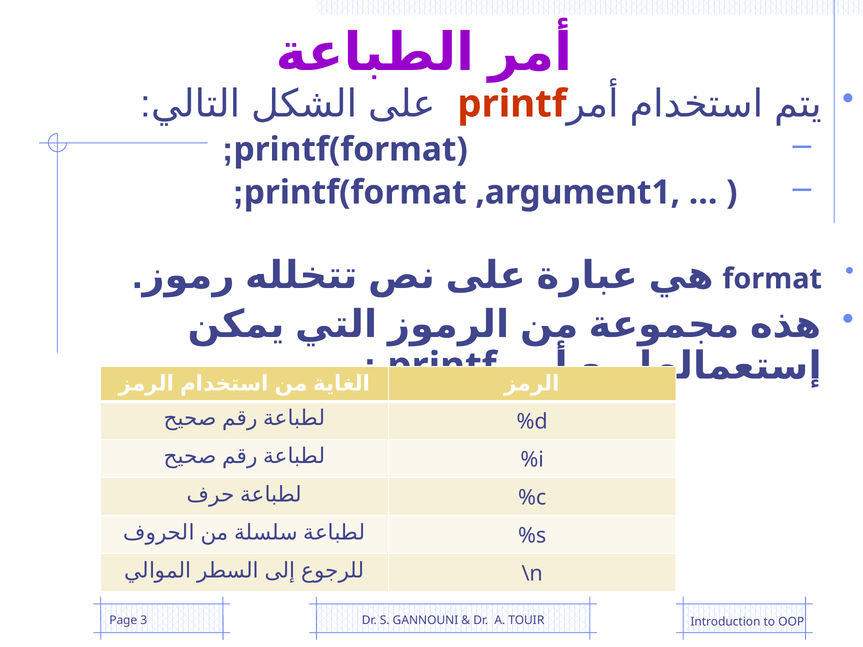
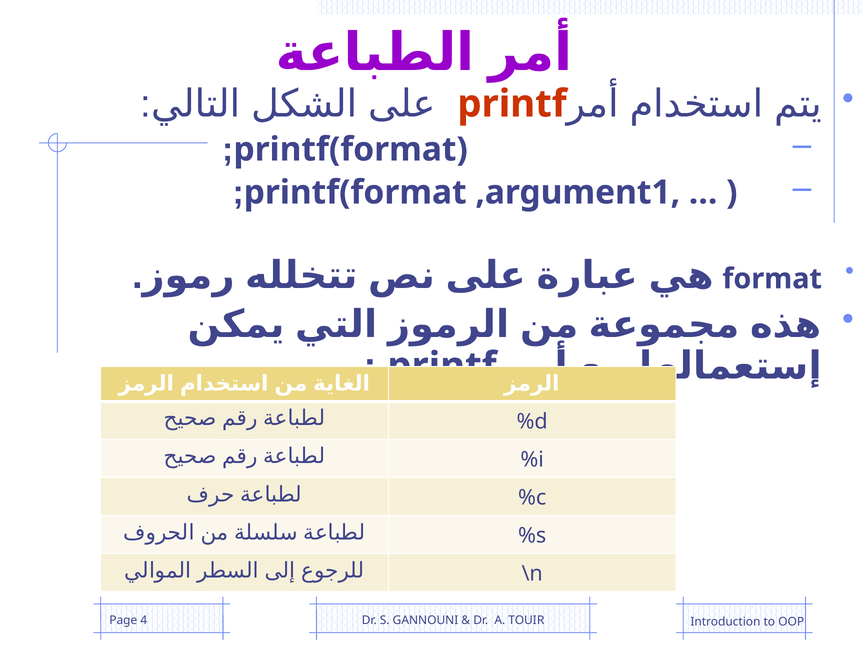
3: 3 -> 4 (144, 620)
